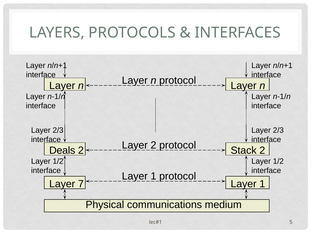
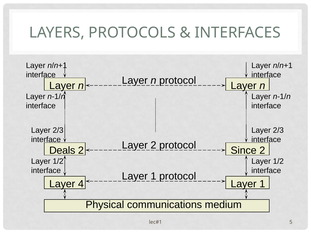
Stack: Stack -> Since (244, 151)
7: 7 -> 4 (81, 184)
